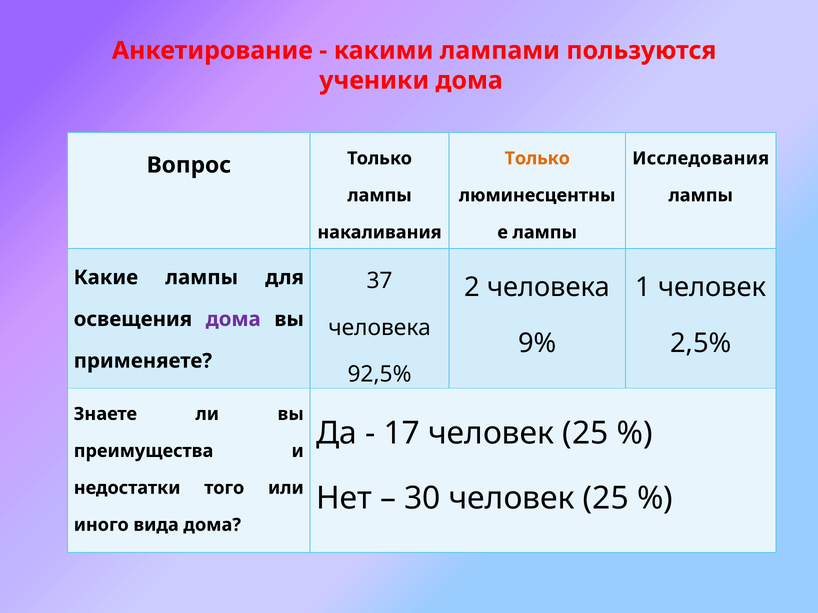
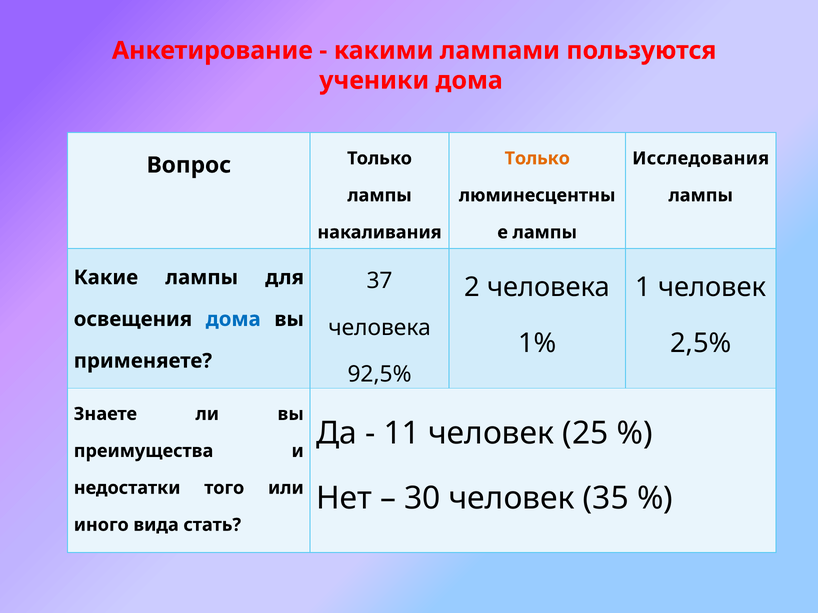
дома colour: purple -> blue (233, 319)
9%: 9% -> 1% (537, 343)
17: 17 -> 11 (402, 434)
30 человек 25: 25 -> 35 (606, 498)
вида дома: дома -> стать (212, 525)
